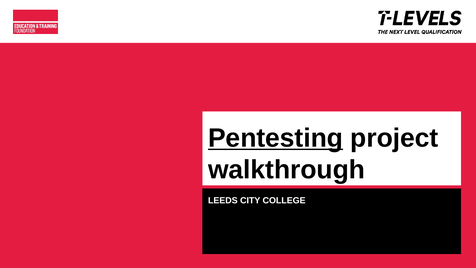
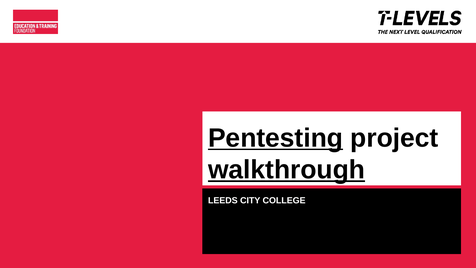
walkthrough underline: none -> present (287, 170)
